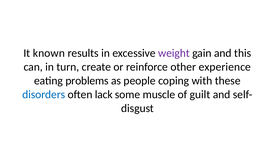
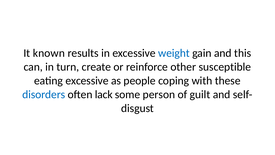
weight colour: purple -> blue (174, 53)
experience: experience -> susceptible (225, 67)
eating problems: problems -> excessive (87, 81)
muscle: muscle -> person (159, 94)
